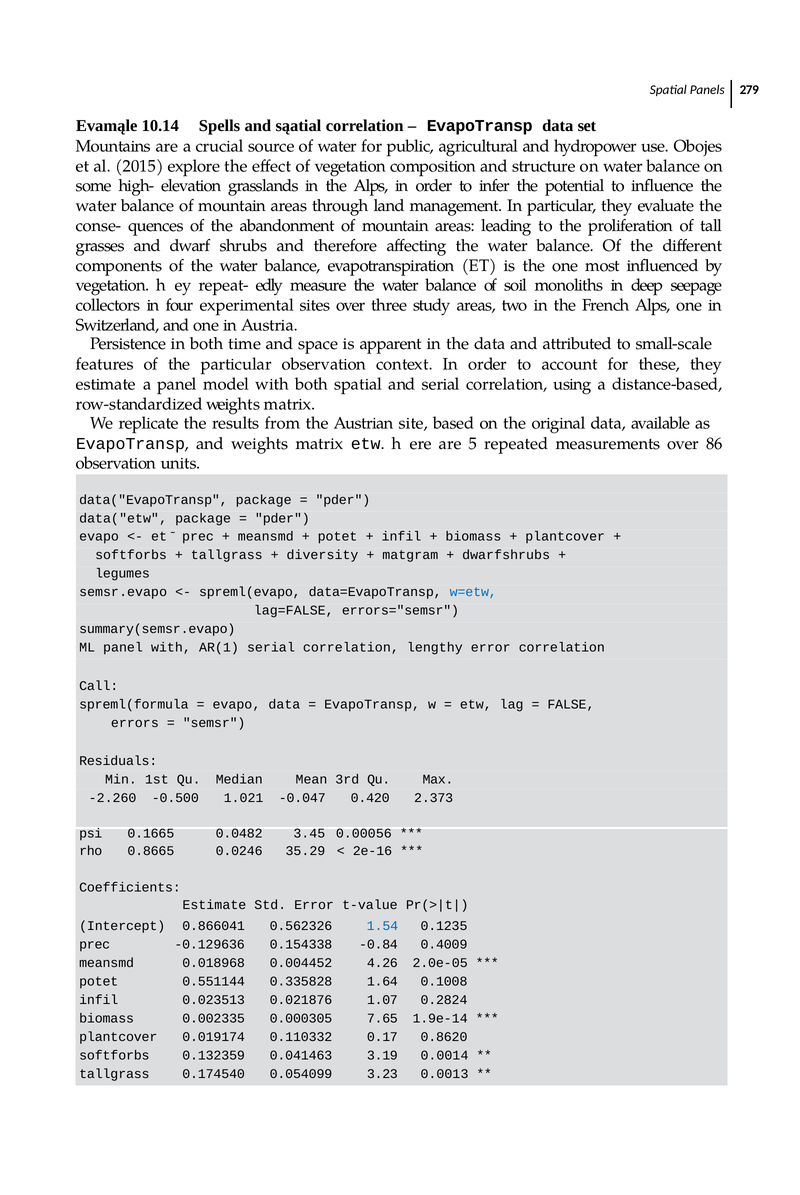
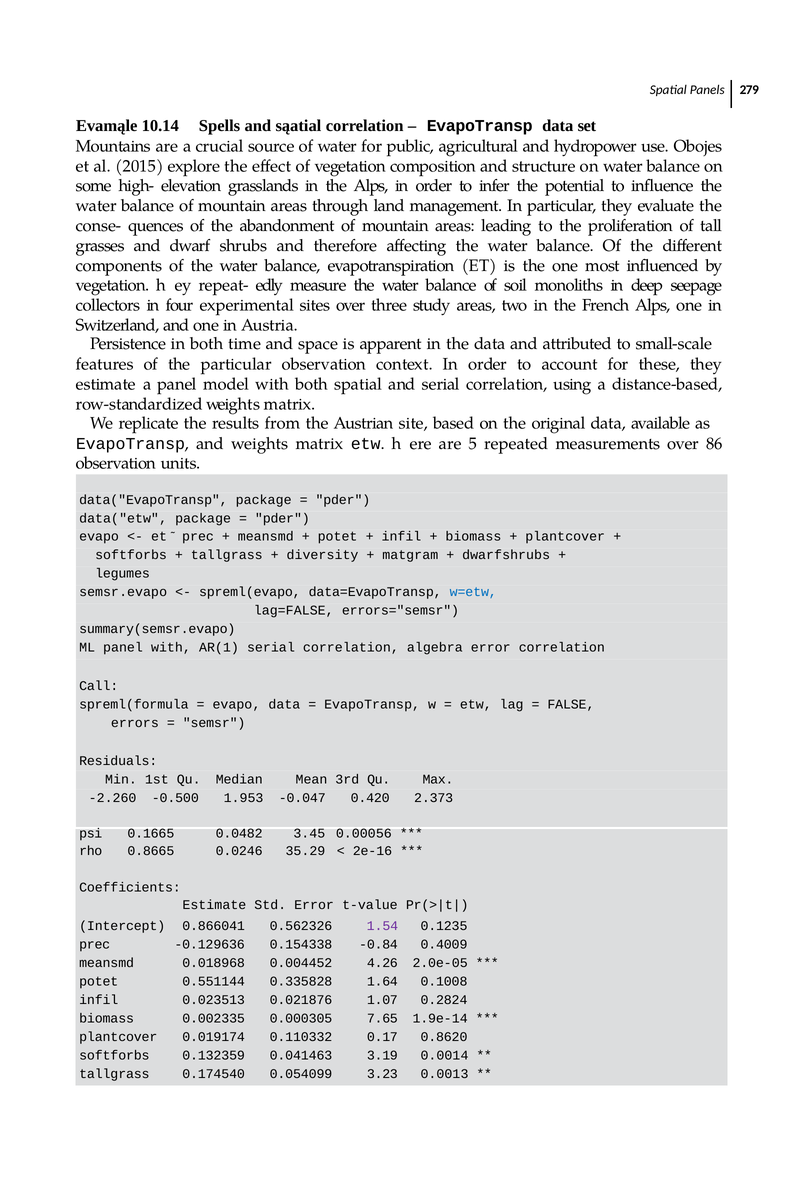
lengthy: lengthy -> algebra (435, 648)
1.021: 1.021 -> 1.953 (244, 798)
1.54 colour: blue -> purple (382, 926)
